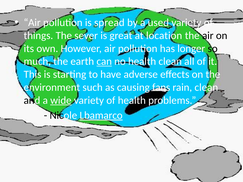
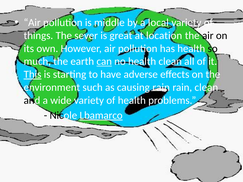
spread: spread -> middle (109, 23)
used: used -> local (158, 23)
has longer: longer -> health (191, 49)
This underline: none -> present (33, 74)
causing fans: fans -> rain (161, 87)
wide underline: present -> none (61, 100)
